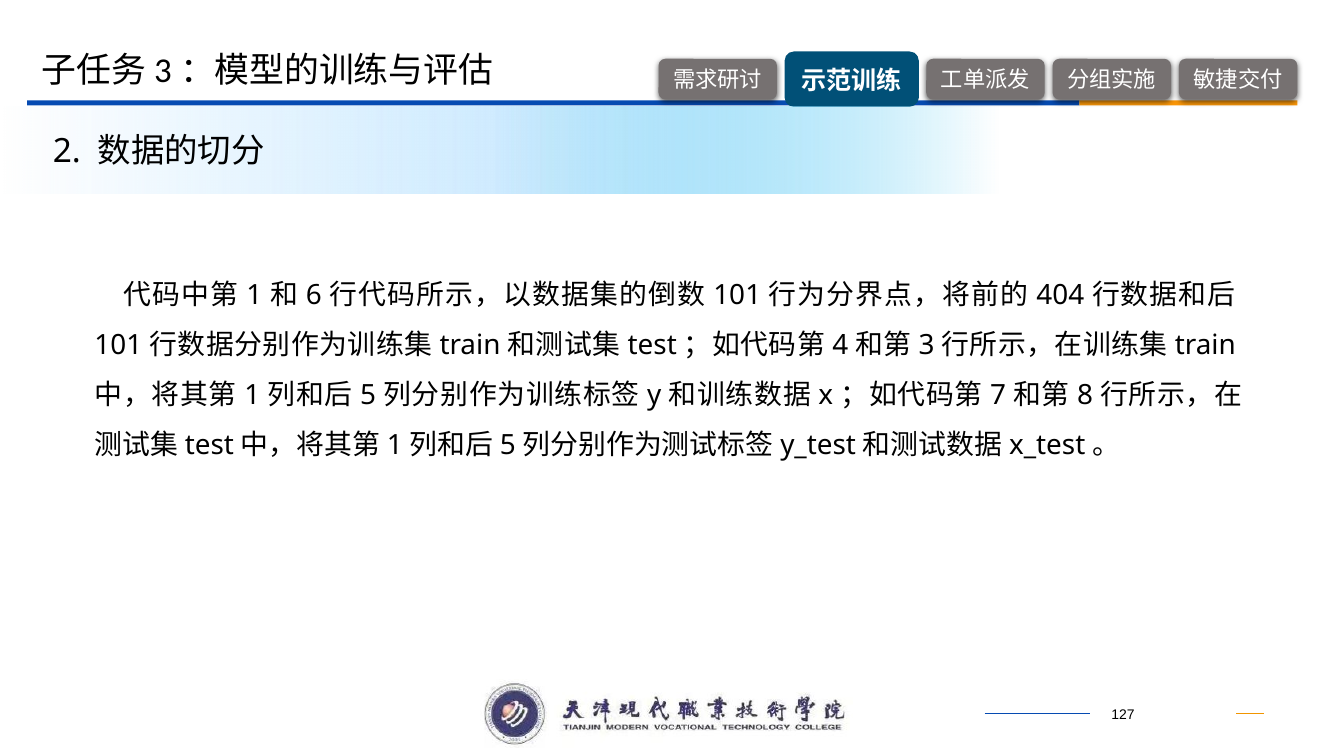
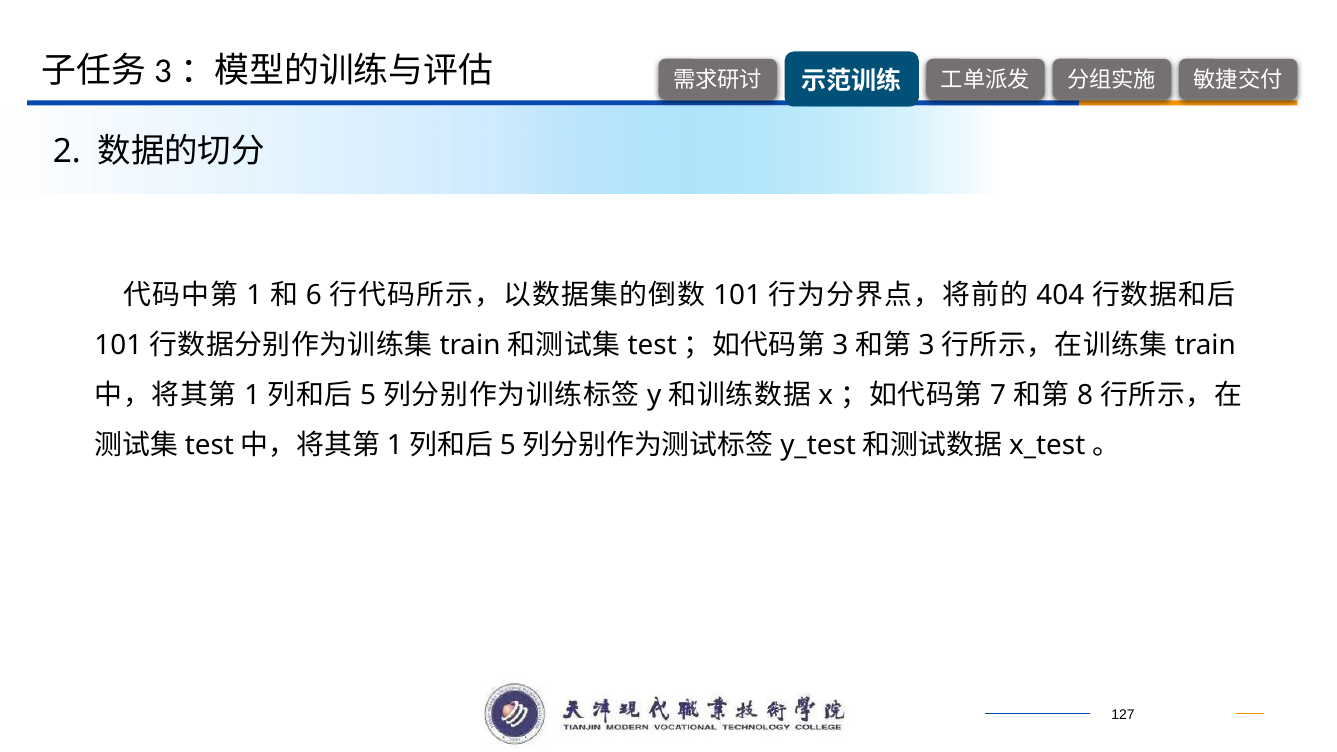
4: 4 -> 3 (840, 345)
